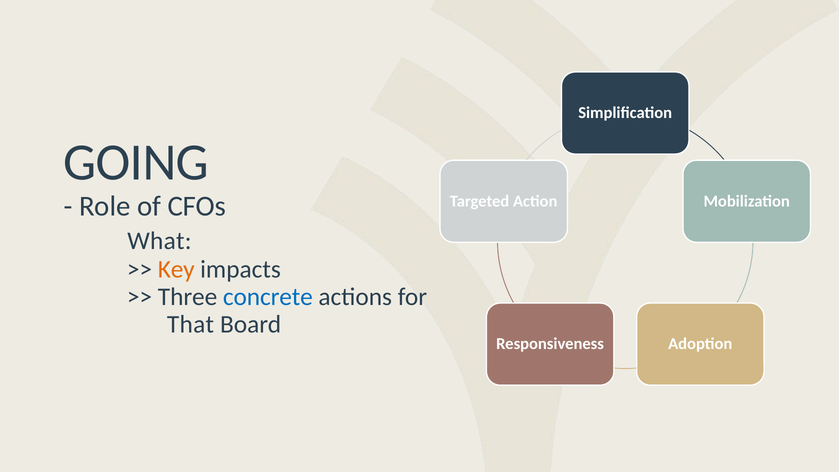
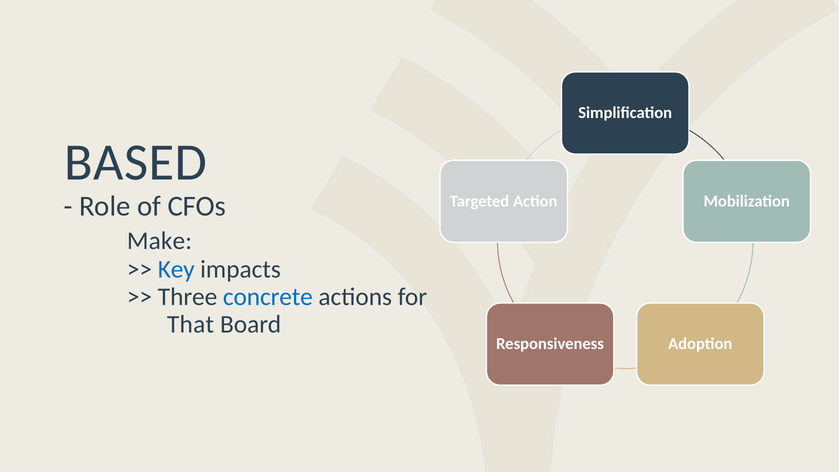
GOING: GOING -> BASED (136, 162)
What: What -> Make (159, 241)
Key colour: orange -> blue (176, 270)
